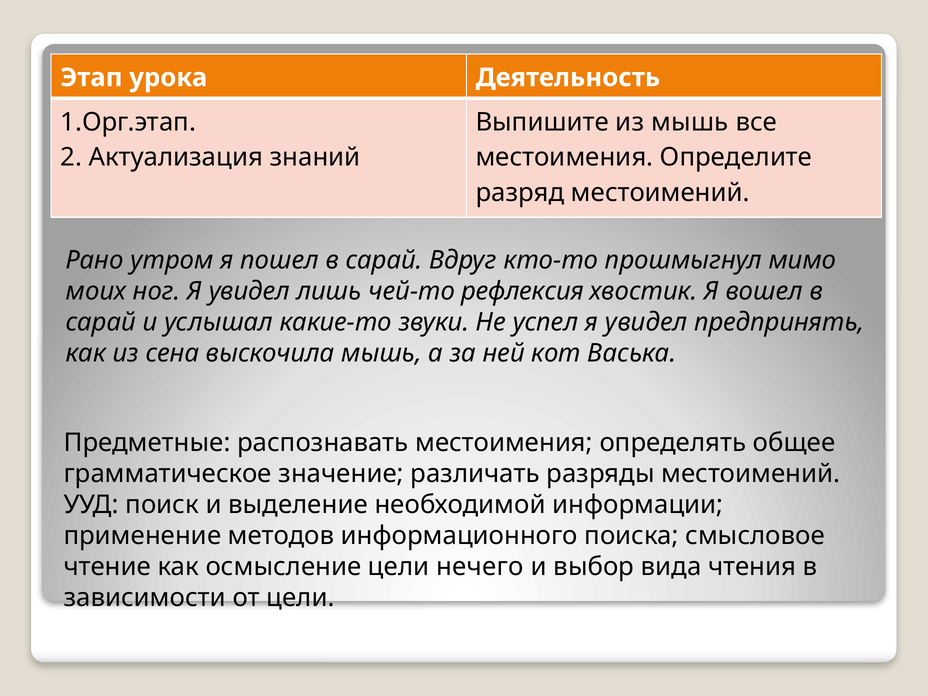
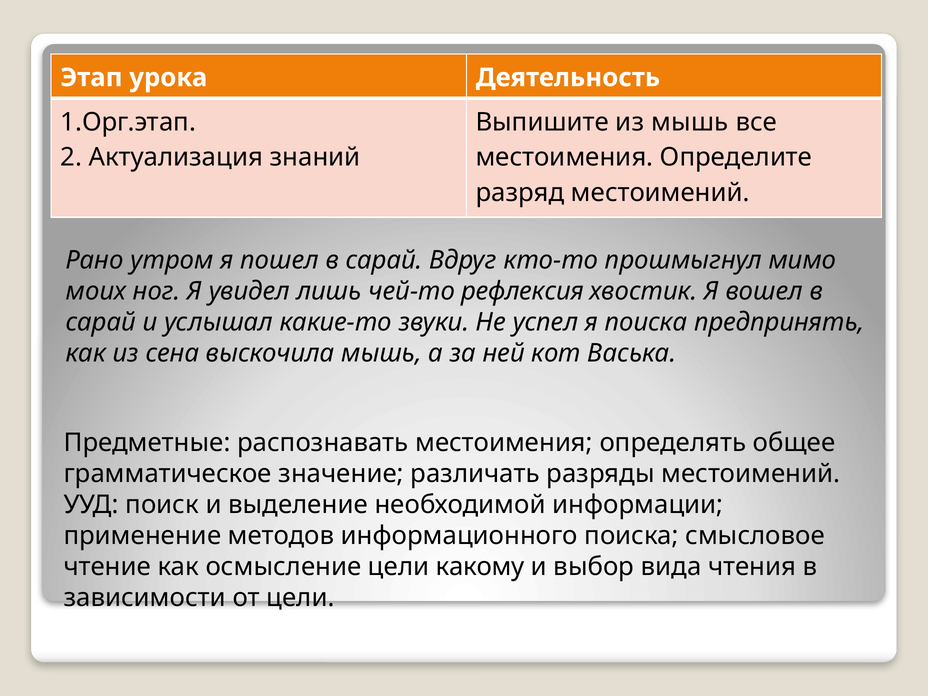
успел я увидел: увидел -> поиска (646, 322)
нечего: нечего -> какому (480, 567)
